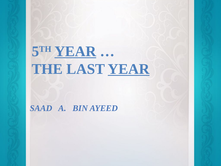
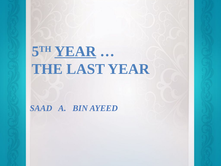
YEAR underline: present -> none (129, 69)
